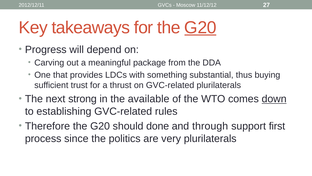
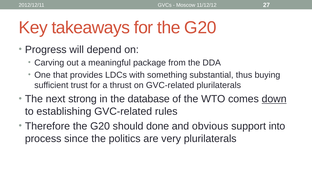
G20 underline: present -> none (200, 28)
available: available -> database (149, 99)
through: through -> obvious (210, 126)
first: first -> into (277, 126)
